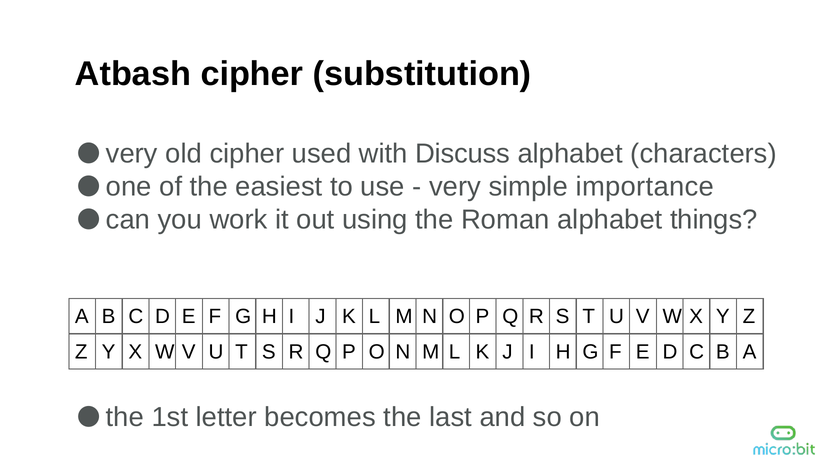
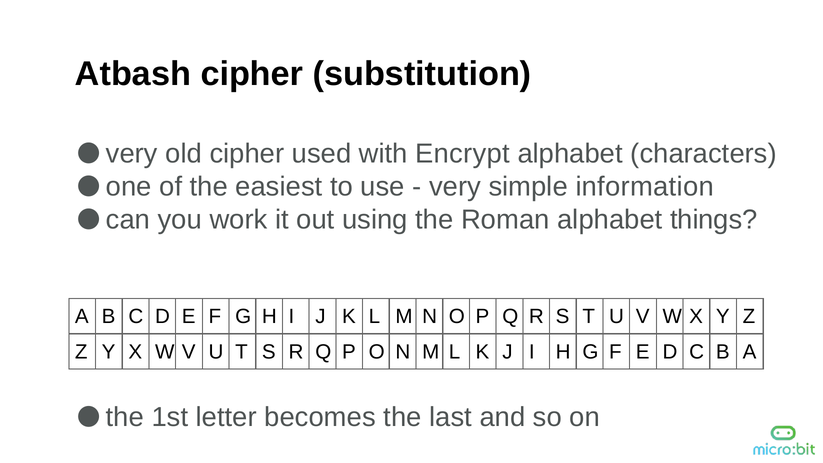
Discuss: Discuss -> Encrypt (463, 154)
importance: importance -> information (645, 187)
